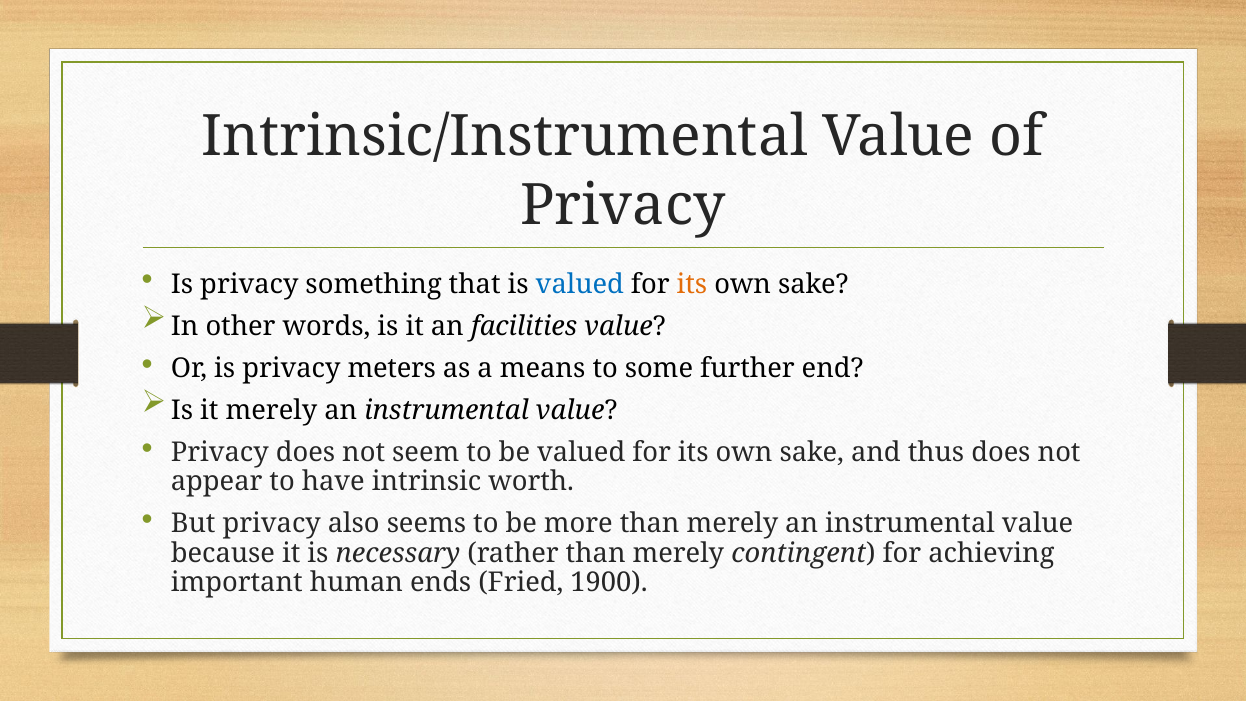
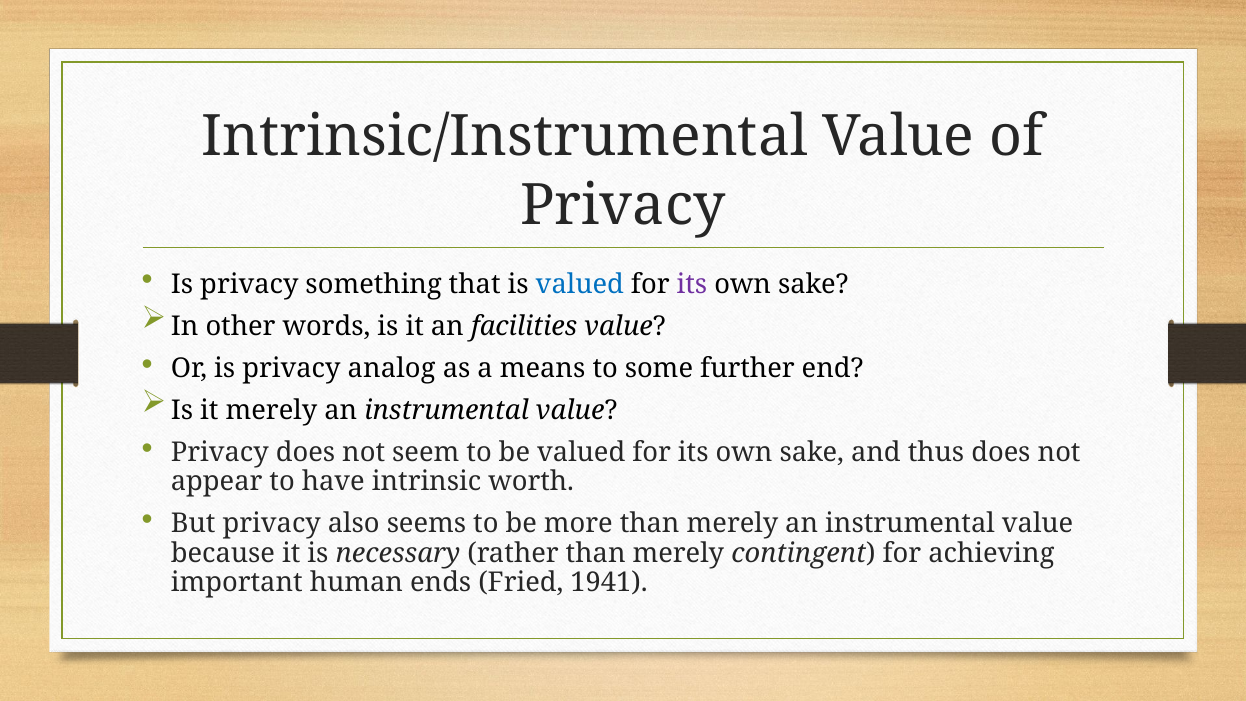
its colour: orange -> purple (692, 284)
meters: meters -> analog (392, 368)
1900: 1900 -> 1941 (609, 583)
